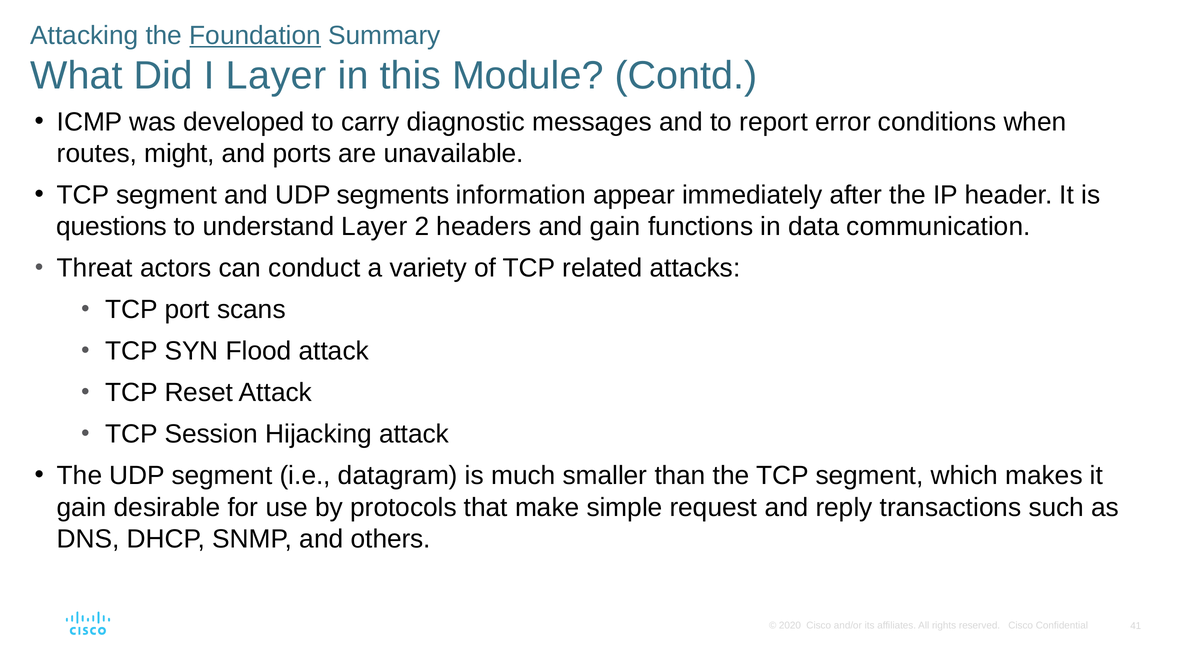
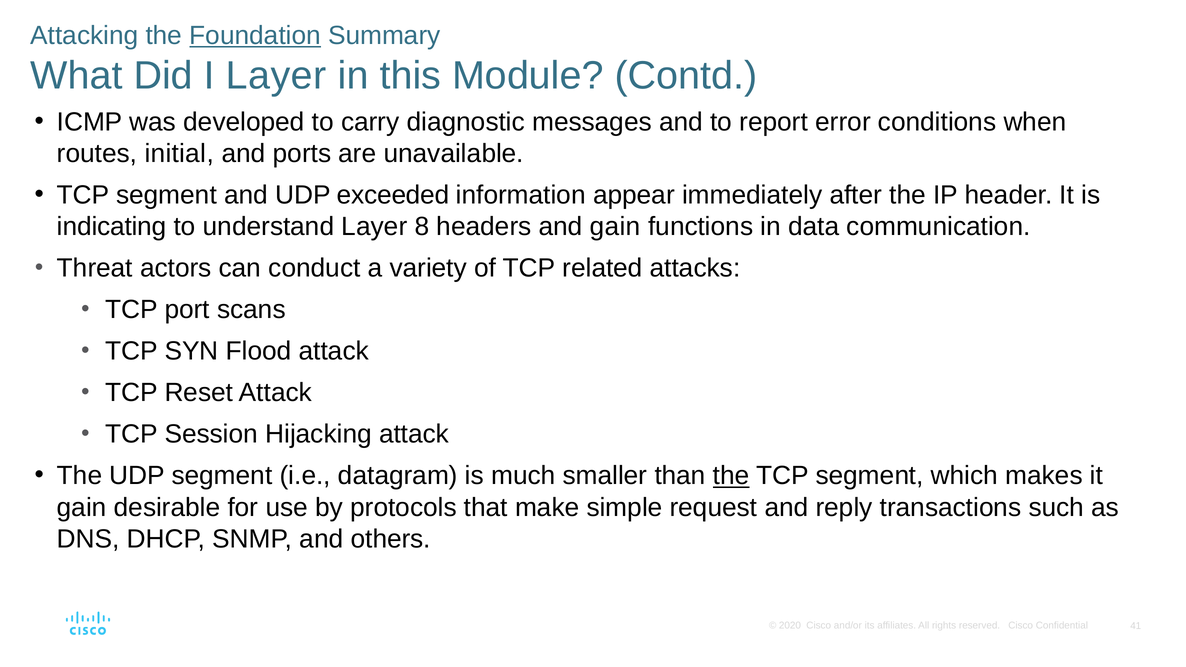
might: might -> initial (179, 154)
segments: segments -> exceeded (393, 195)
questions: questions -> indicating (112, 227)
2: 2 -> 8 (422, 227)
the underline: none -> present (731, 476)
